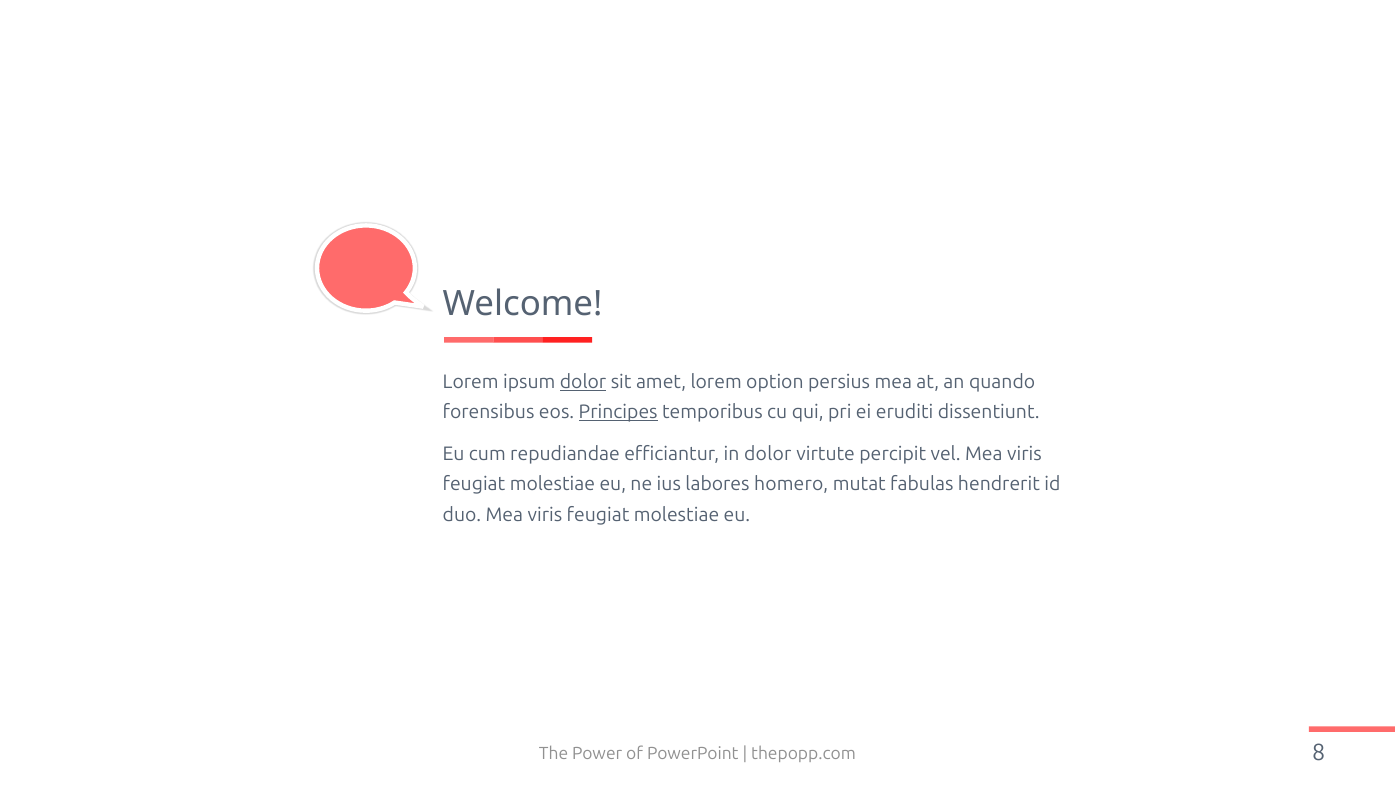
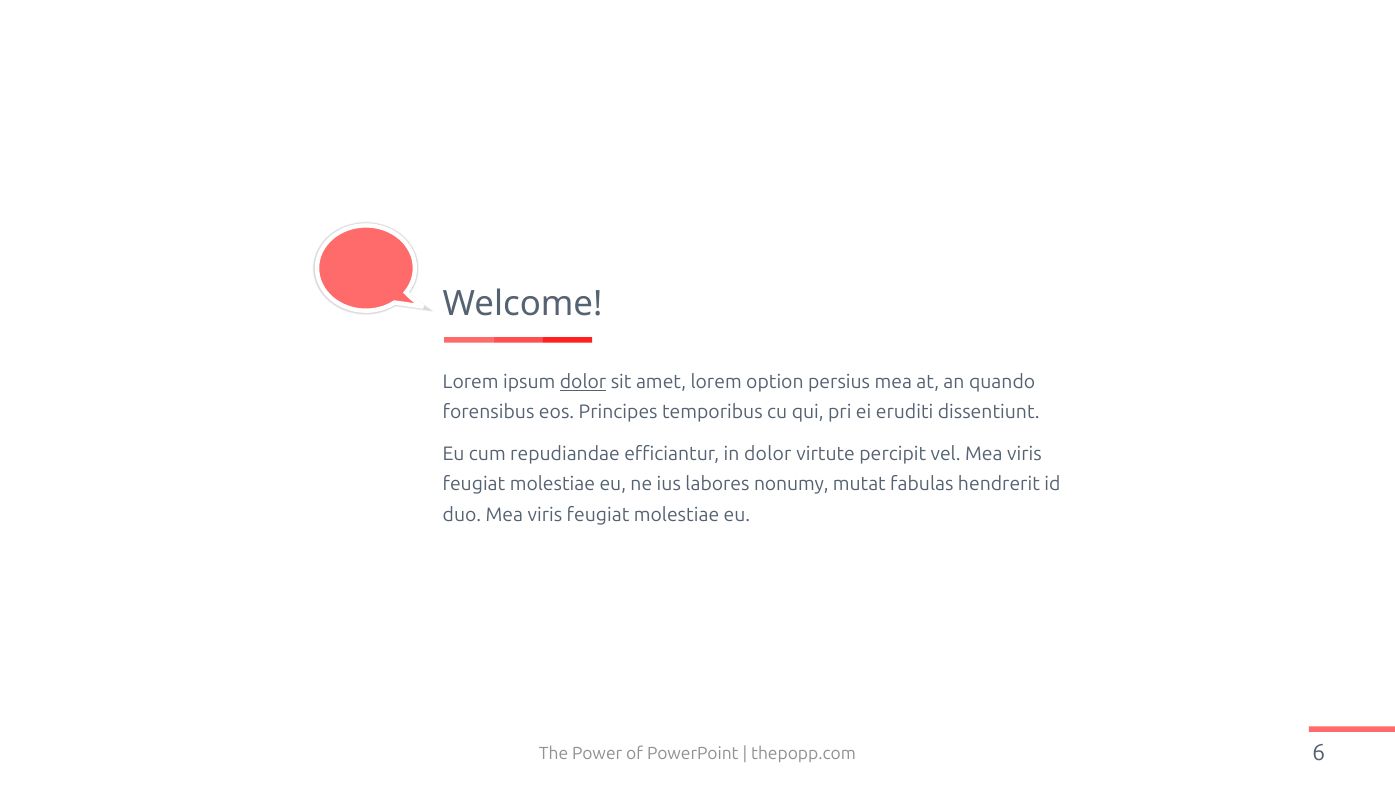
Principes underline: present -> none (618, 412)
homero: homero -> nonumy (791, 484)
8: 8 -> 6 (1319, 753)
